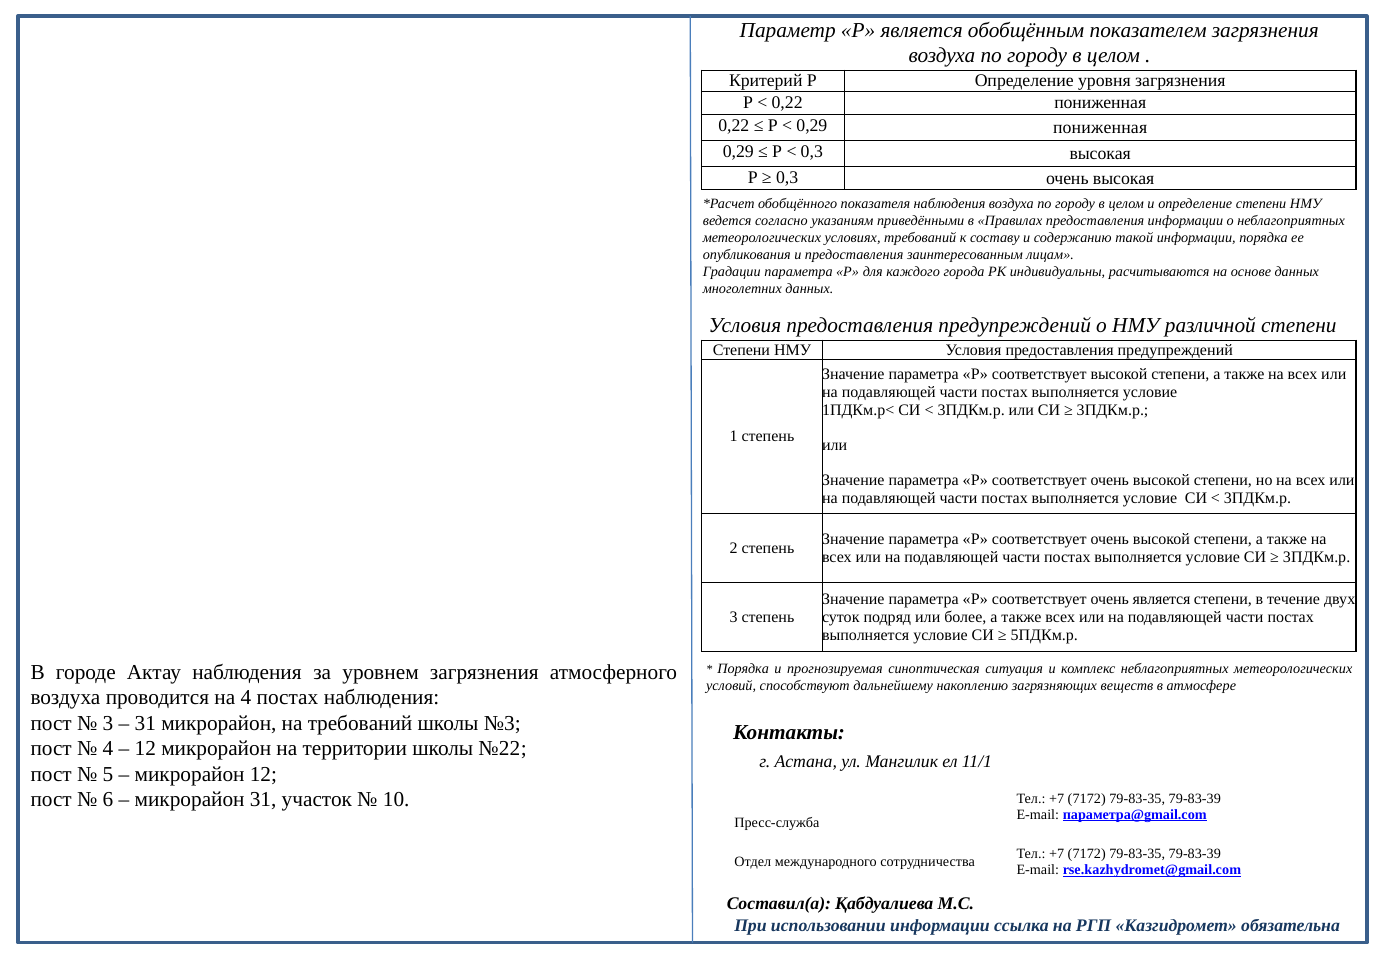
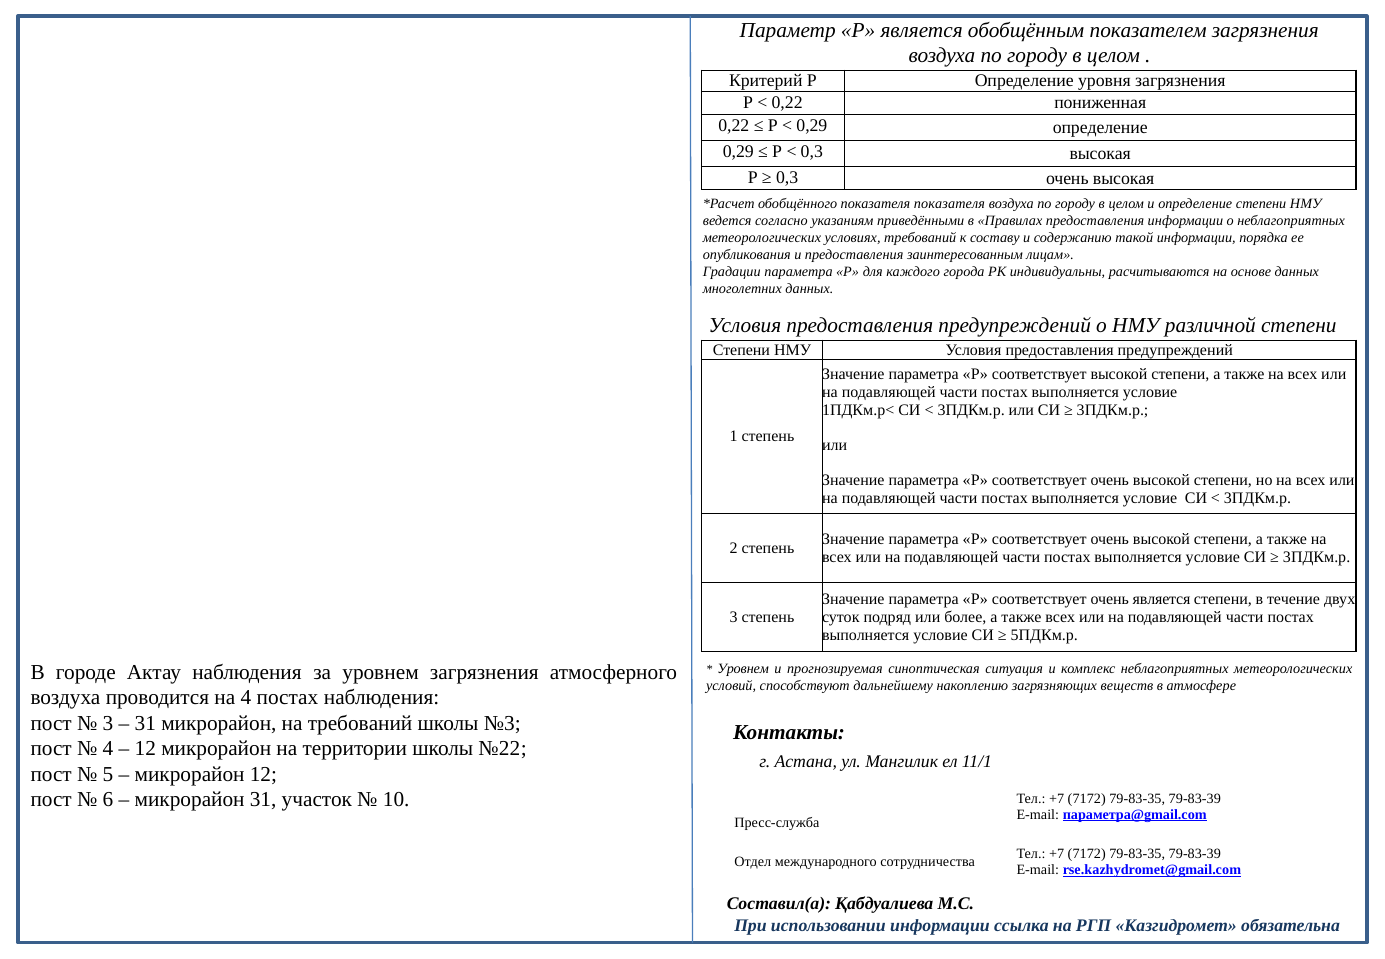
0,29 пониженная: пониженная -> определение (1100, 128)
показателя наблюдения: наблюдения -> показателя (949, 203)
Порядка: Порядка -> Уровнем (743, 669)
